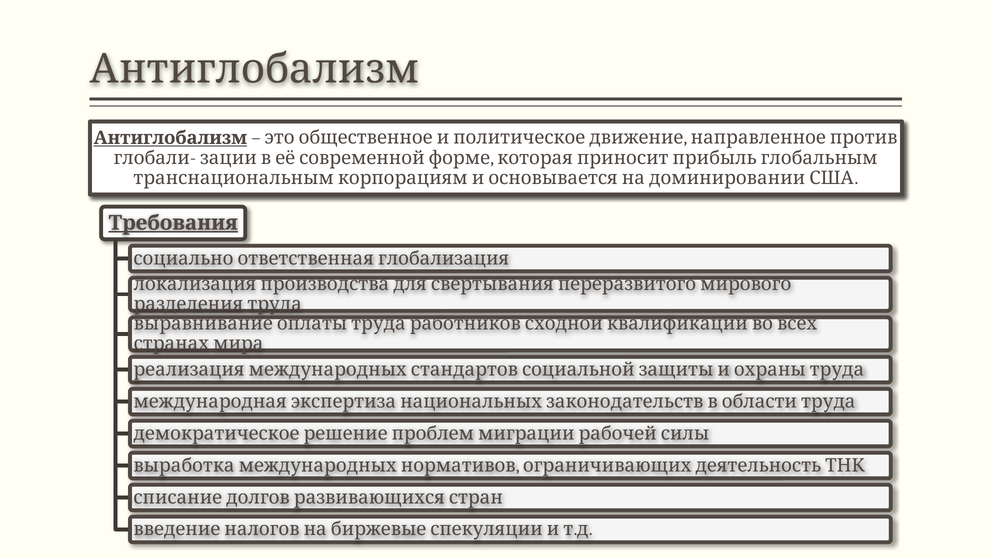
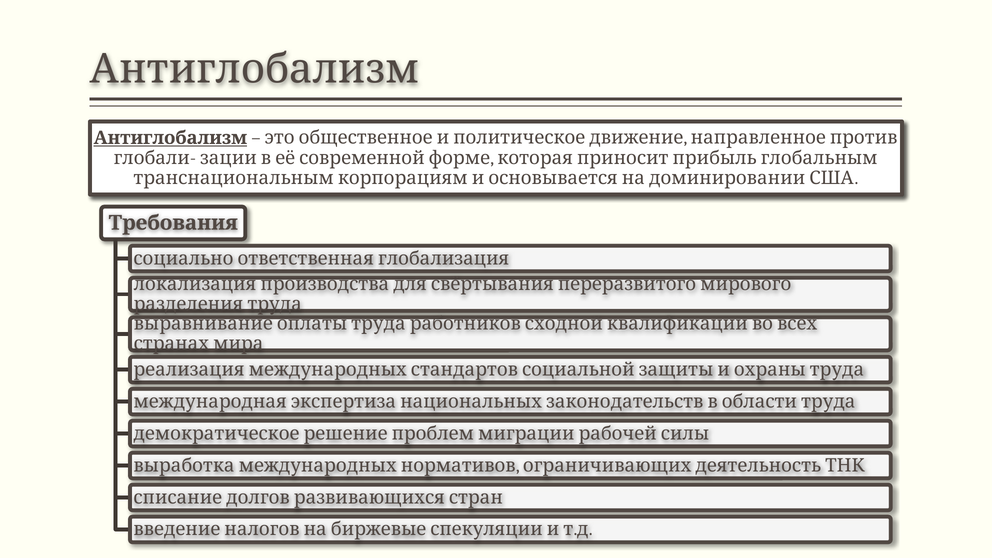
Требования underline: present -> none (173, 223)
